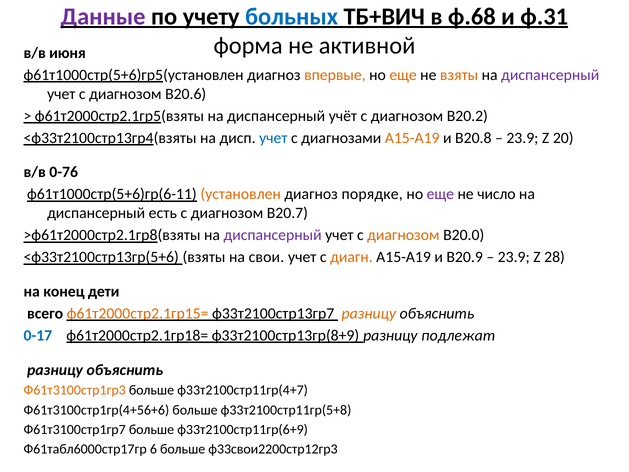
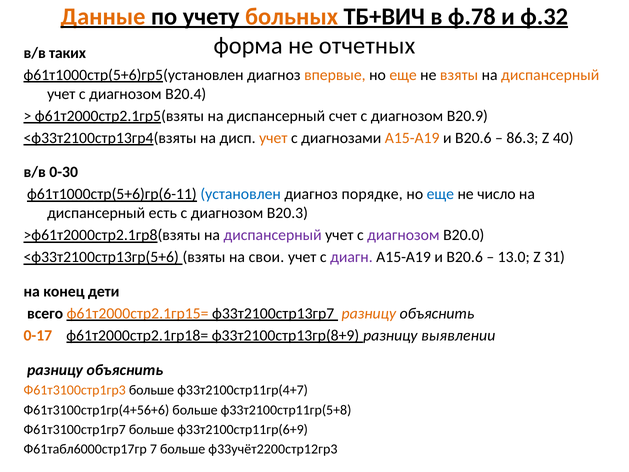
Данные colour: purple -> orange (103, 16)
больных colour: blue -> orange (292, 16)
ф.68: ф.68 -> ф.78 (472, 16)
ф.31: ф.31 -> ф.32 (544, 16)
активной: активной -> отчетных (367, 46)
июня: июня -> таких (67, 53)
диспансерный colour: purple -> orange (550, 75)
В20.6: В20.6 -> В20.4 (186, 94)
учёт: учёт -> счет (343, 116)
В20.2: В20.2 -> В20.9 (467, 116)
учет colour: blue -> orange (273, 138)
В20.8: В20.8 -> В20.6 (473, 138)
23.9: 23.9 -> 86.3 (522, 138)
20: 20 -> 40 (563, 138)
0-76: 0-76 -> 0-30 (64, 172)
установлен colour: orange -> blue (241, 194)
еще colour: purple -> blue (440, 194)
В20.7: В20.7 -> В20.3 (287, 213)
диагнозом colour: orange -> purple (403, 235)
диагн colour: orange -> purple (351, 257)
В20.9: В20.9 -> В20.6 (465, 257)
23.9: 23.9 -> 13.0 (514, 257)
28: 28 -> 31 (555, 257)
0-17 colour: blue -> orange (38, 335)
подлежат: подлежат -> выявлении (458, 335)
6: 6 -> 7 (153, 449)
ф33свои2200стр12гр3: ф33свои2200стр12гр3 -> ф33учёт2200стр12гр3 (273, 449)
